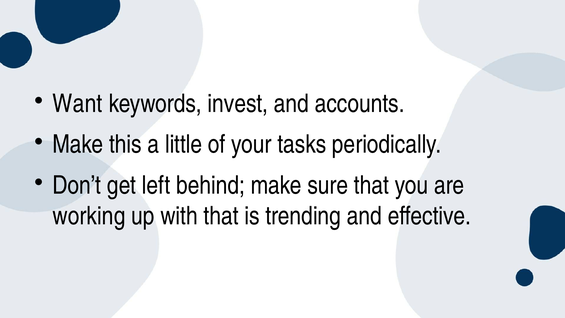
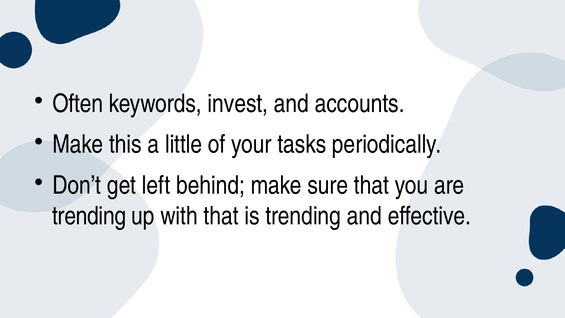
Want: Want -> Often (78, 104)
working: working -> trending (89, 216)
